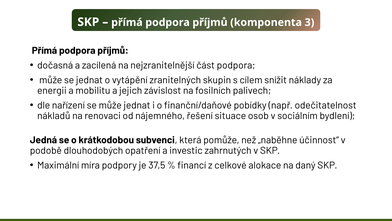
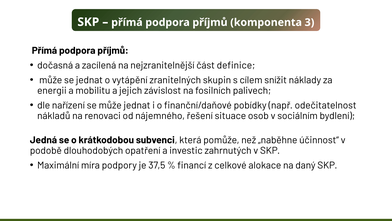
část podpora: podpora -> definice (236, 65)
